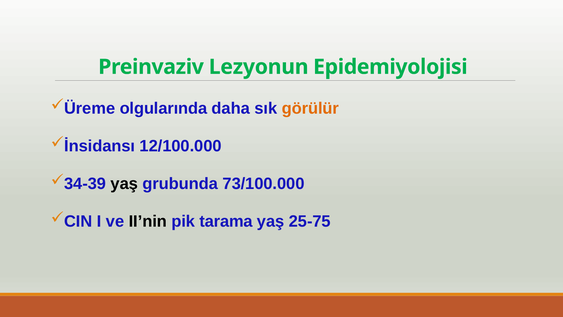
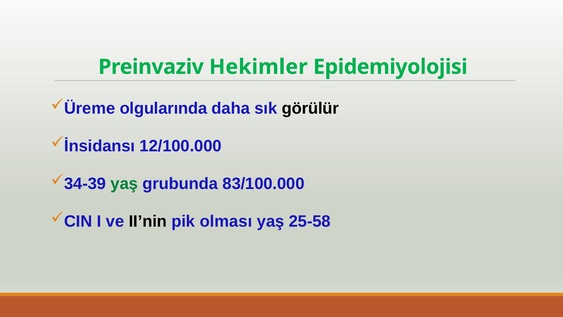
Lezyonun: Lezyonun -> Hekimler (258, 67)
görülür colour: orange -> black (310, 108)
yaş colour: black -> green (124, 184)
73/100.000: 73/100.000 -> 83/100.000 (264, 184)
tarama: tarama -> olması (226, 221)
25-75: 25-75 -> 25-58 (310, 221)
